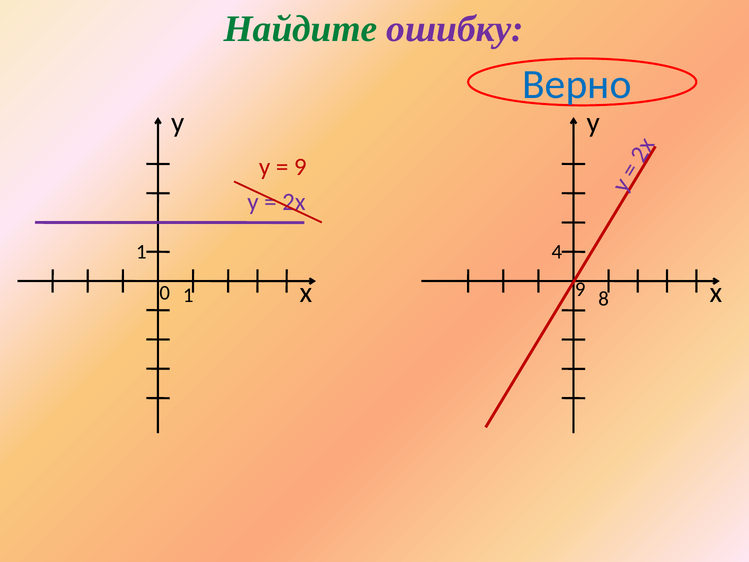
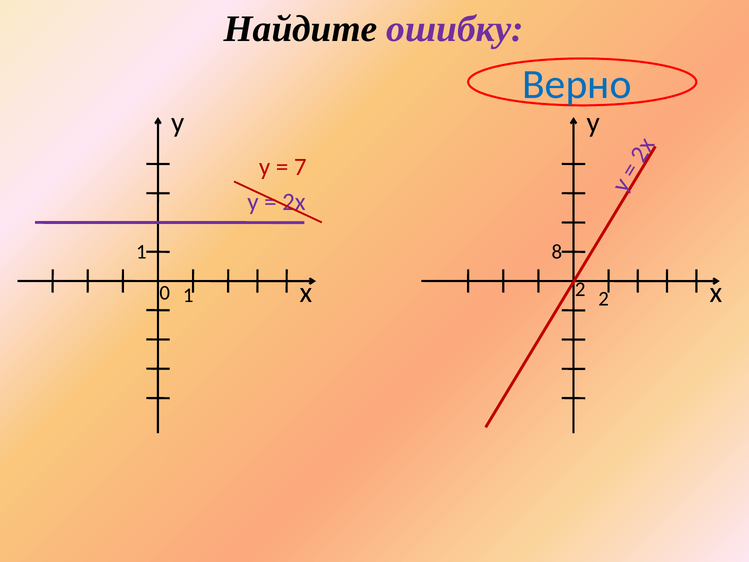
Найдите colour: green -> black (301, 29)
9: 9 -> 7 (300, 167)
4: 4 -> 8 (557, 252)
0 8: 8 -> 2 (604, 299)
1 9: 9 -> 2 (580, 289)
